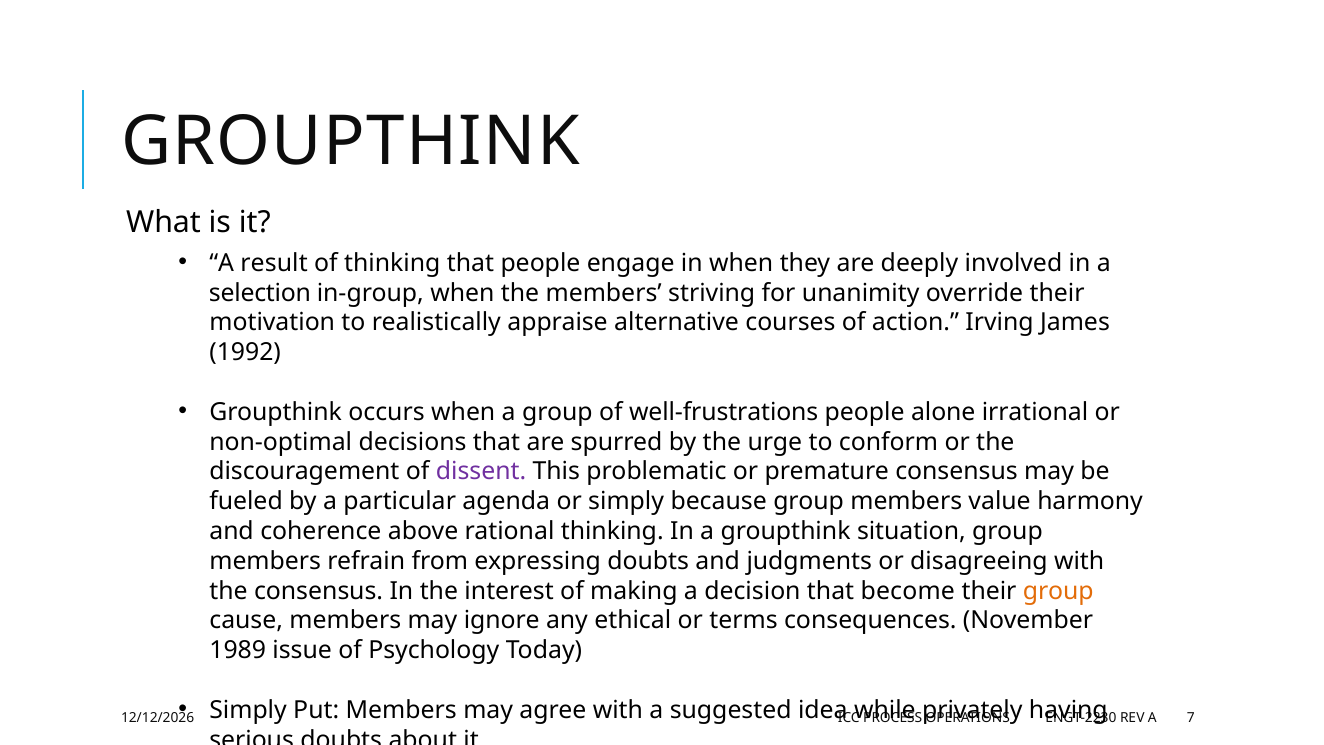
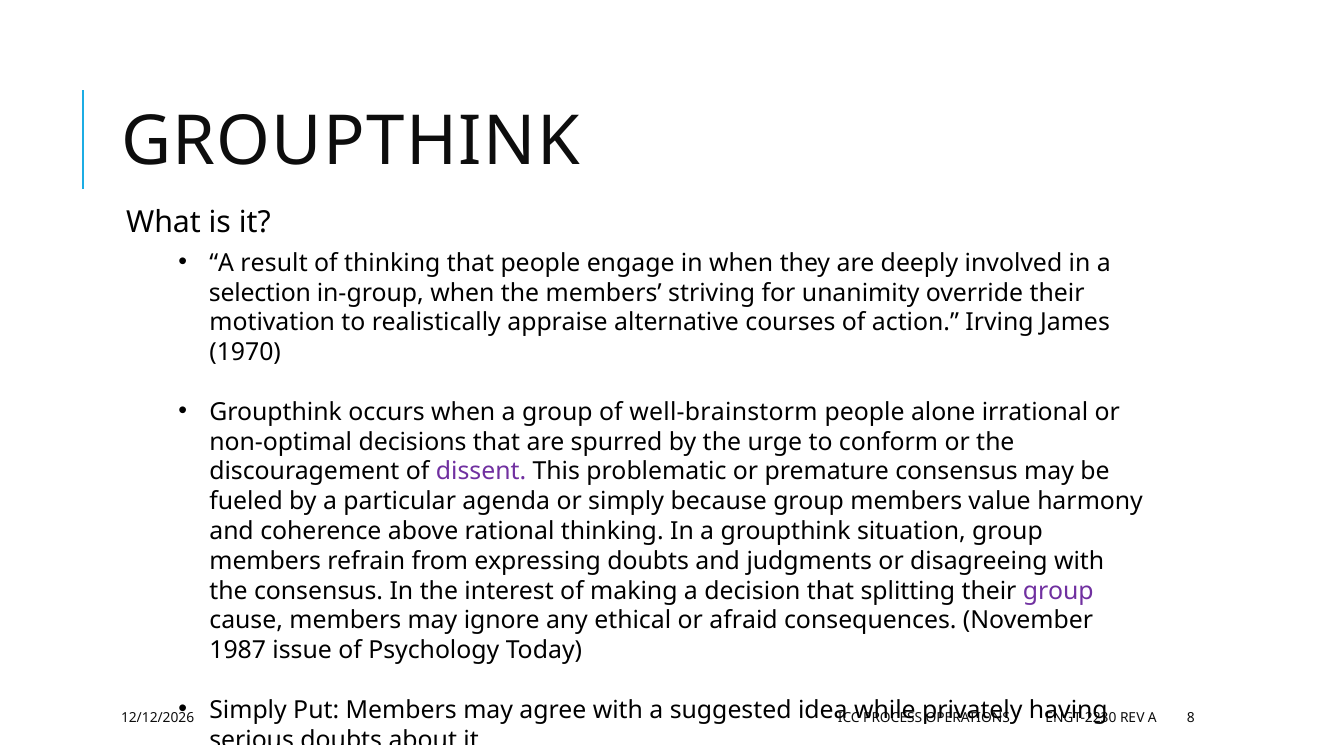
1992: 1992 -> 1970 (245, 352)
well-frustrations: well-frustrations -> well-brainstorm (724, 412)
become: become -> splitting (908, 591)
group colour: orange -> purple (1058, 591)
terms: terms -> afraid (744, 620)
1989: 1989 -> 1987 (238, 650)
7: 7 -> 8 (1191, 717)
